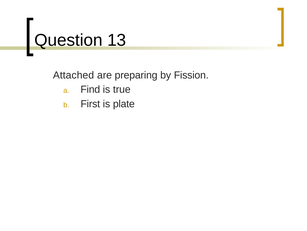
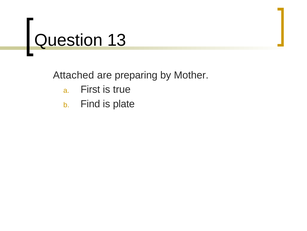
Fission: Fission -> Mother (191, 75)
Find: Find -> First (90, 89)
First: First -> Find (90, 104)
